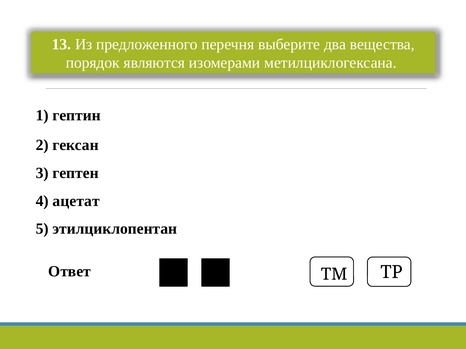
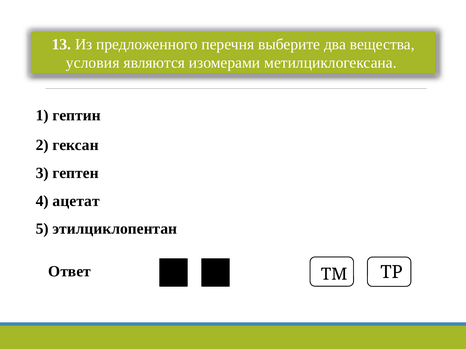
порядок: порядок -> условия (93, 63)
